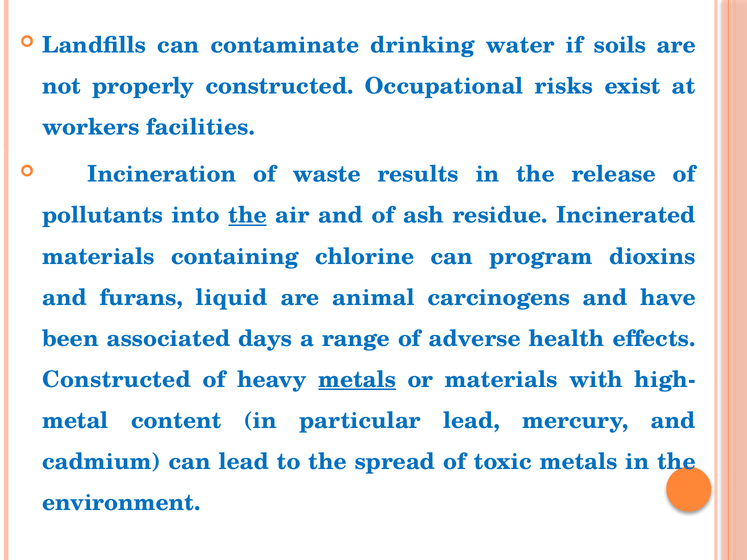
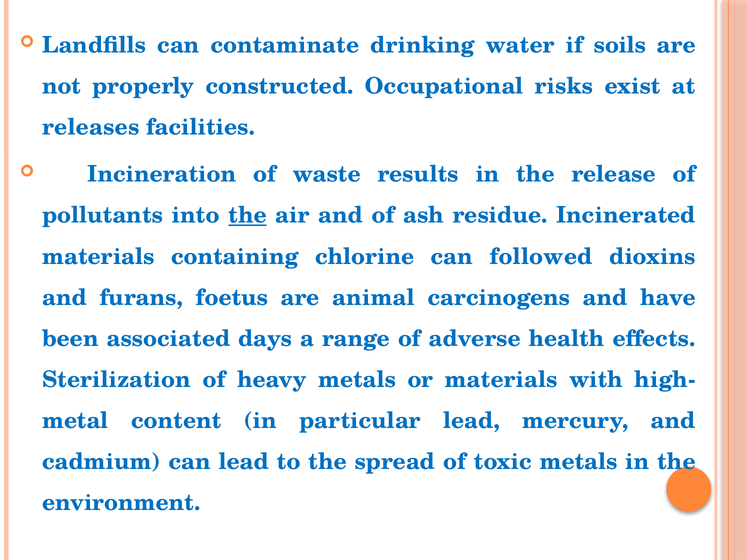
workers: workers -> releases (91, 127)
program: program -> followed (541, 257)
liquid: liquid -> foetus (232, 298)
Constructed: Constructed -> Sterilization (117, 380)
metals underline: present -> none (357, 380)
